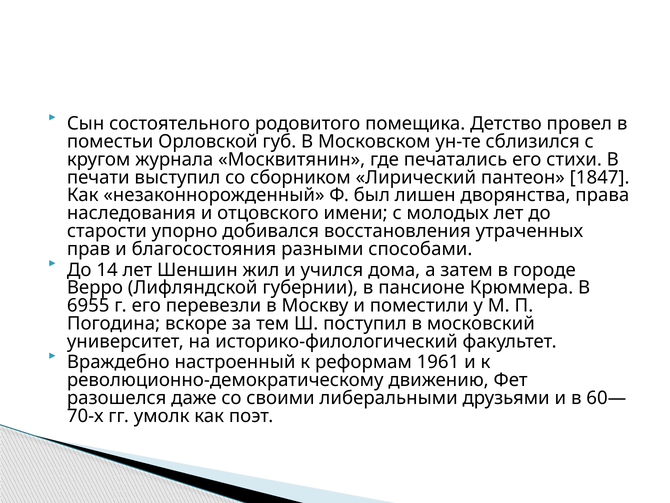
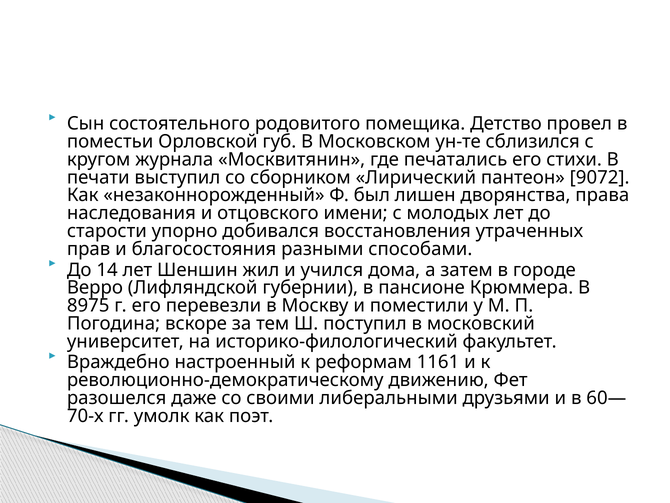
1847: 1847 -> 9072 (600, 177)
6955: 6955 -> 8975 (88, 305)
1961: 1961 -> 1161 (438, 362)
